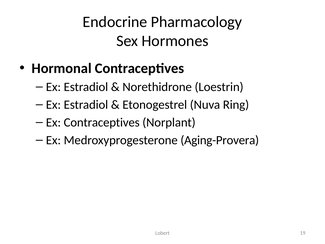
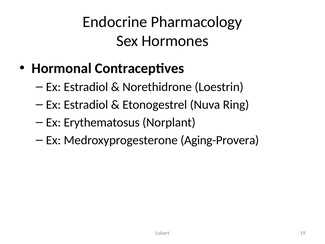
Ex Contraceptives: Contraceptives -> Erythematosus (102, 122)
